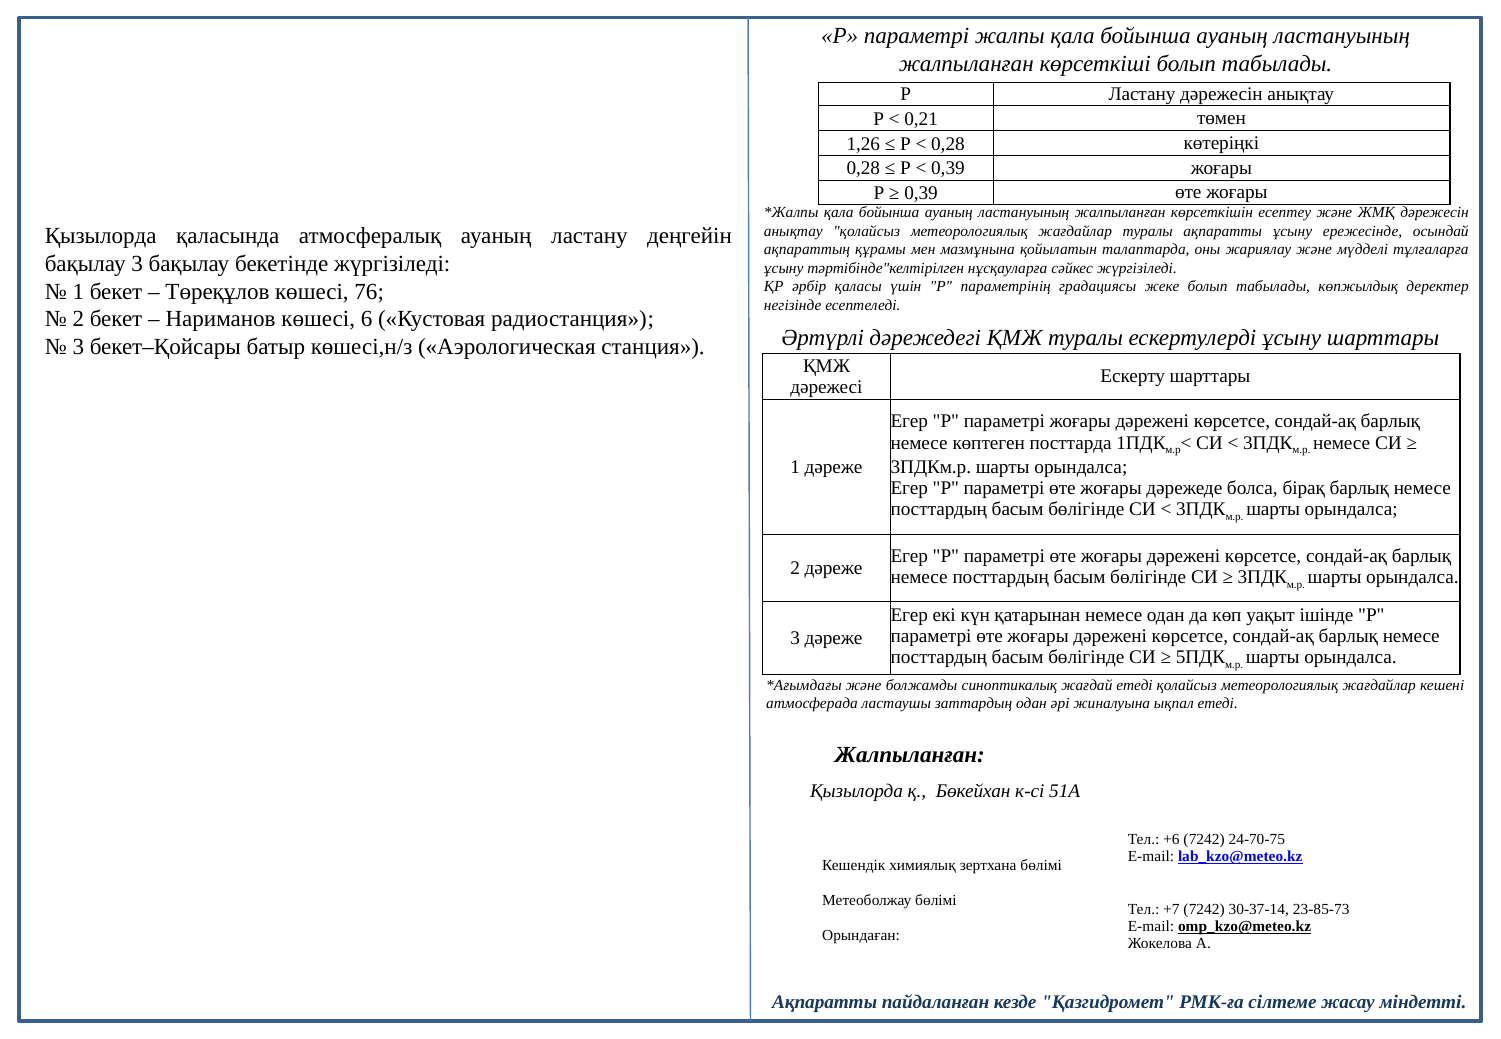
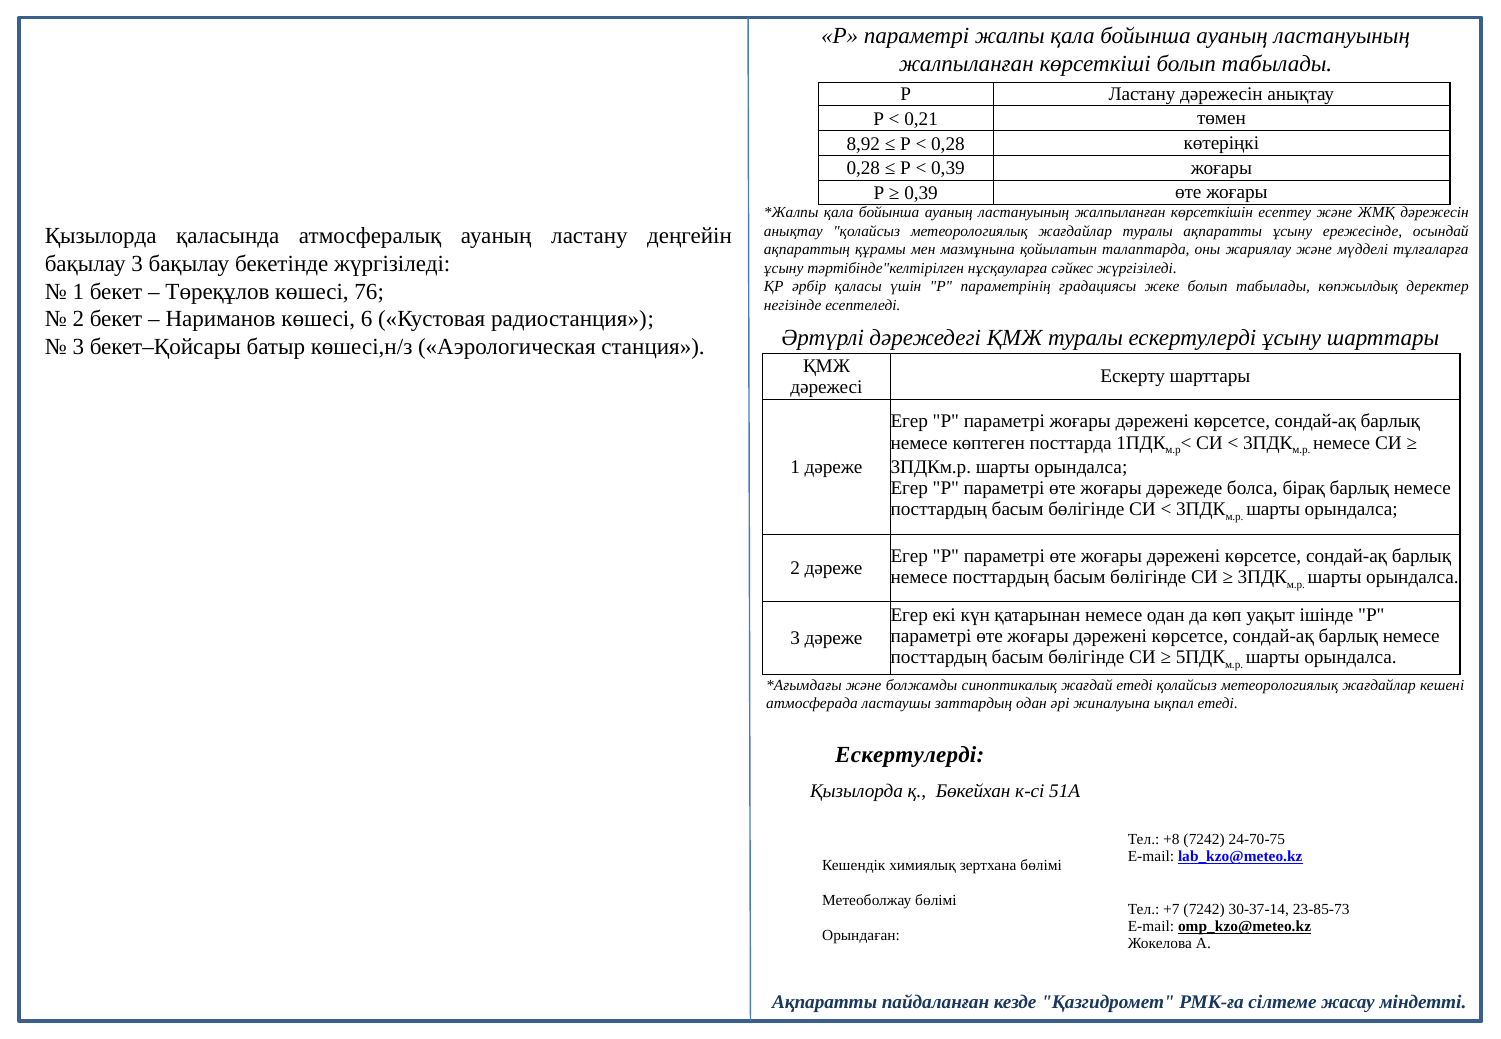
1,26: 1,26 -> 8,92 (863, 144)
Жалпыланған: Жалпыланған -> Ескертулерді (910, 755)
+6: +6 -> +8 (1171, 840)
